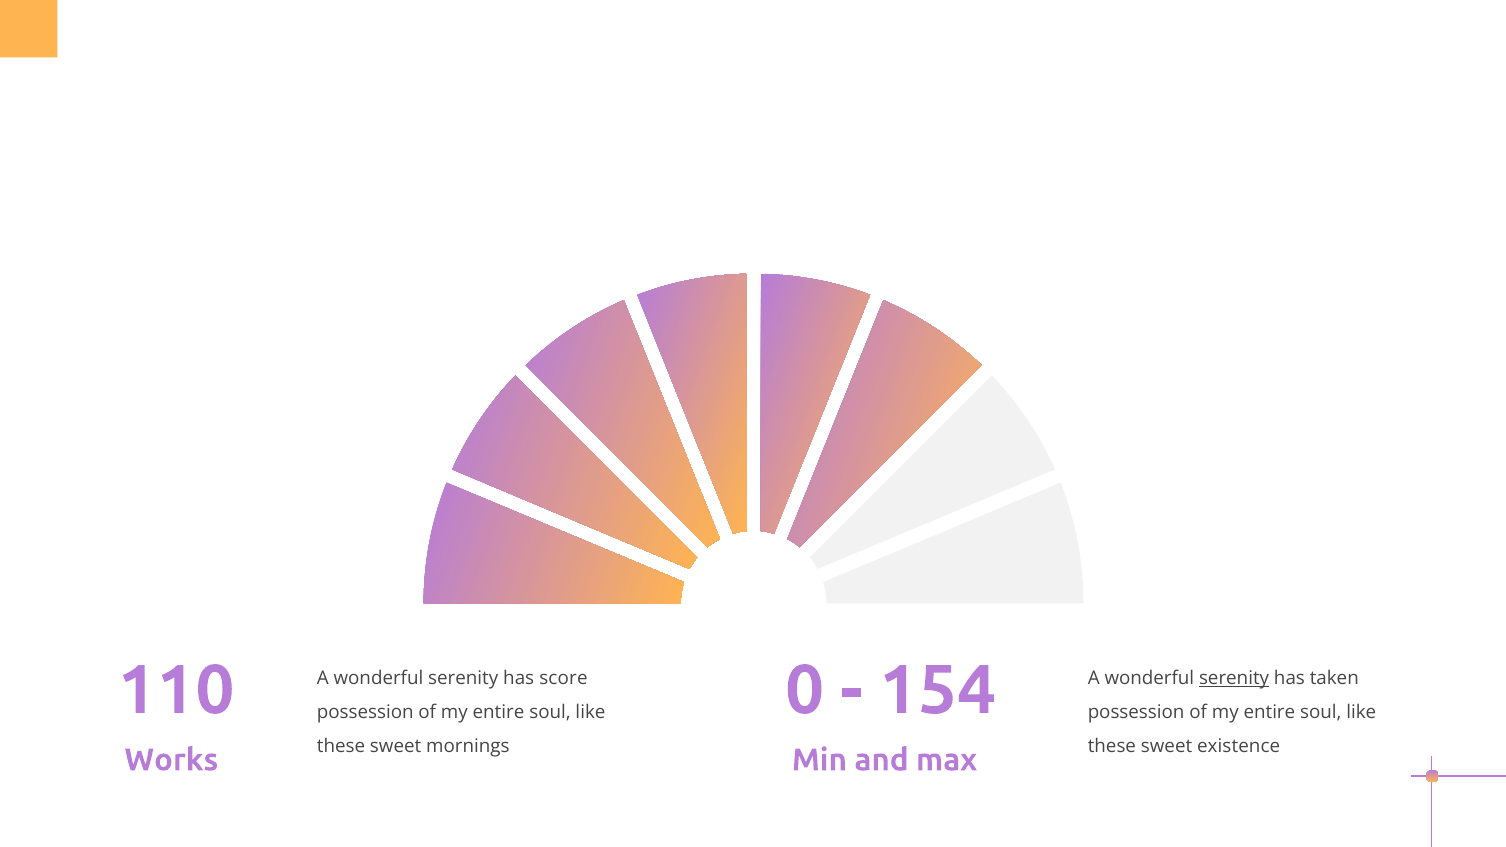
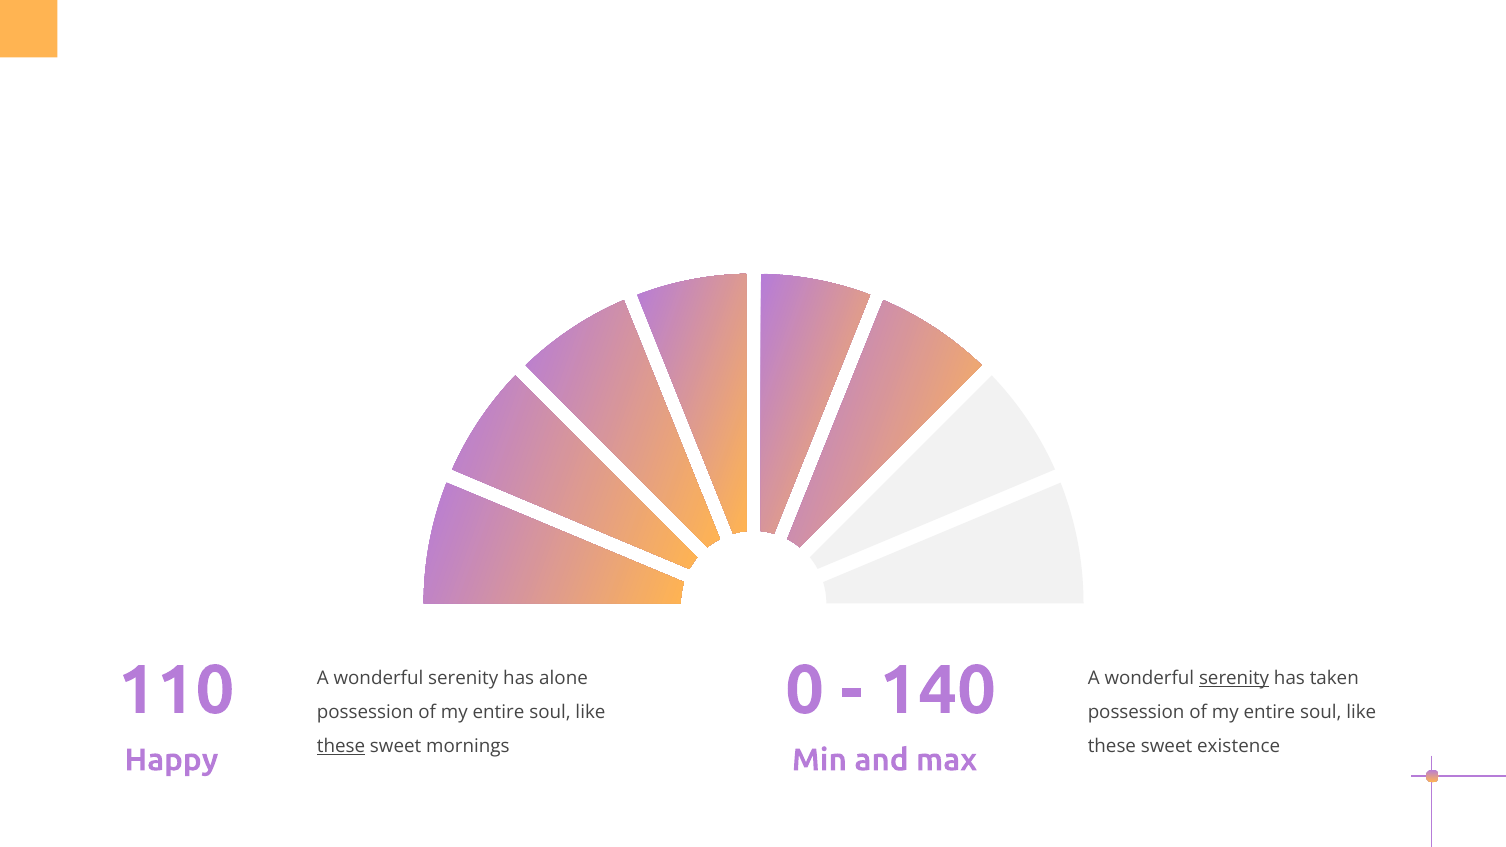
154: 154 -> 140 (938, 690)
score: score -> alone (563, 679)
these underline: none -> present (341, 746)
Works: Works -> Happy (171, 760)
